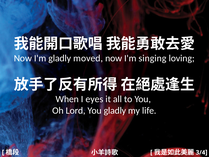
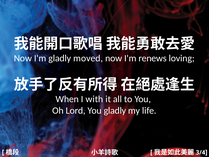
singing: singing -> renews (153, 58)
eyes: eyes -> with (94, 99)
